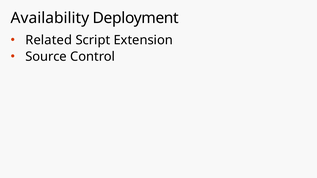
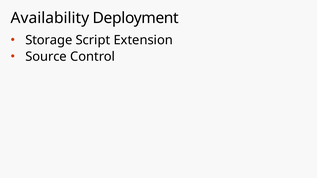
Related: Related -> Storage (49, 40)
